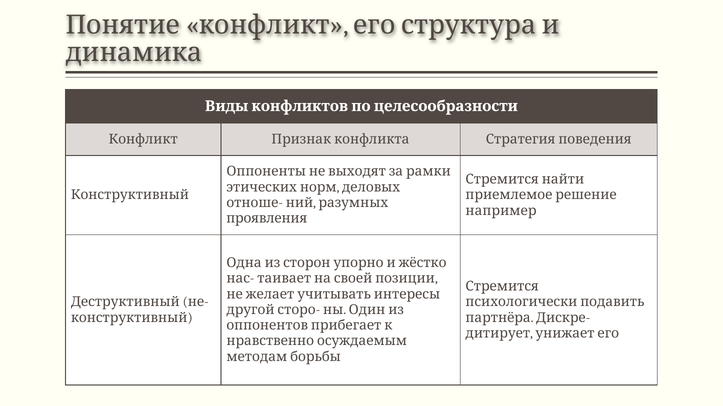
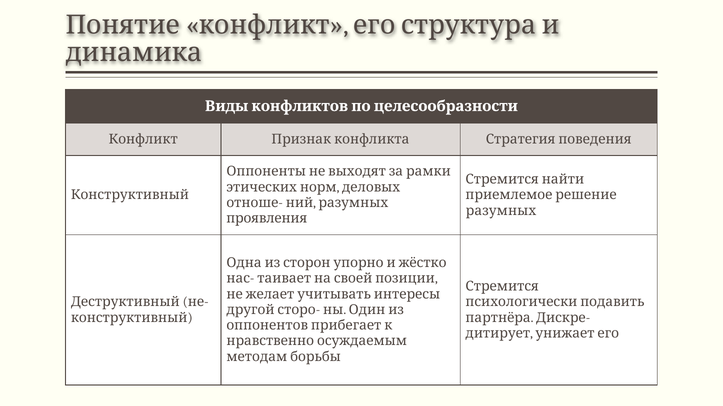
например: например -> разумных (501, 211)
